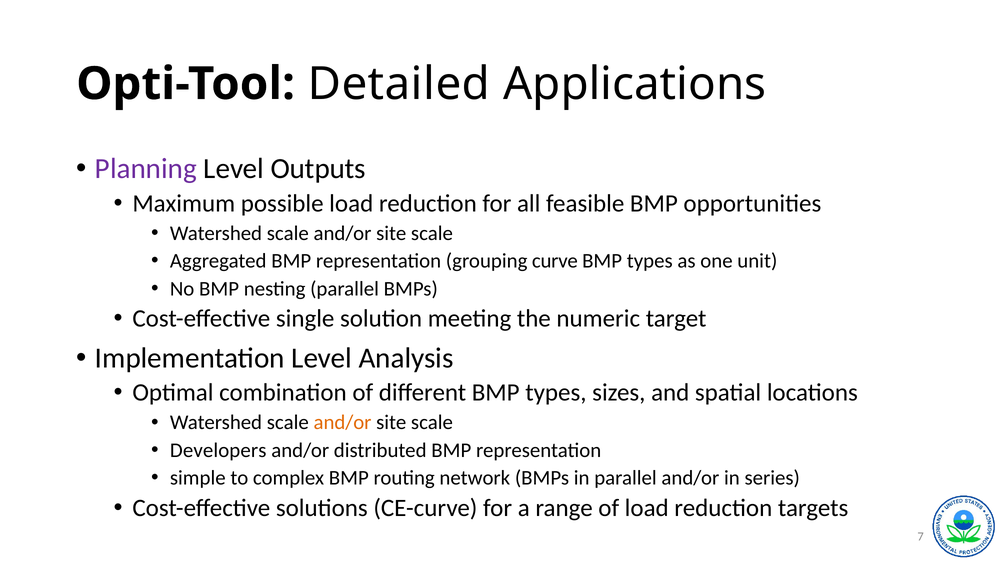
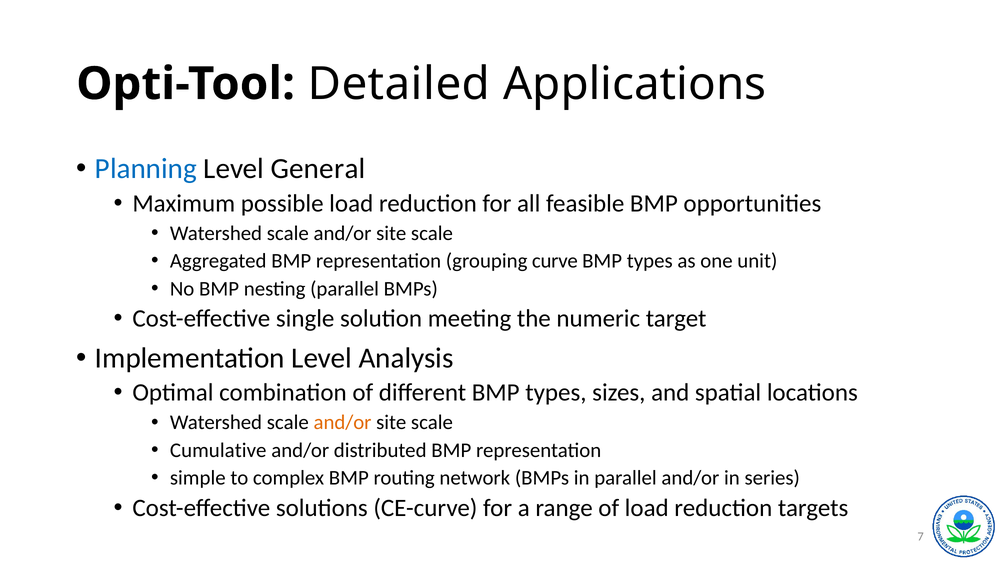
Planning colour: purple -> blue (146, 169)
Outputs: Outputs -> General (318, 169)
Developers: Developers -> Cumulative (218, 451)
